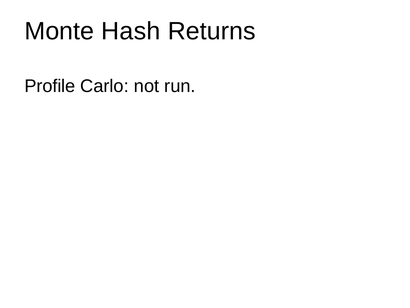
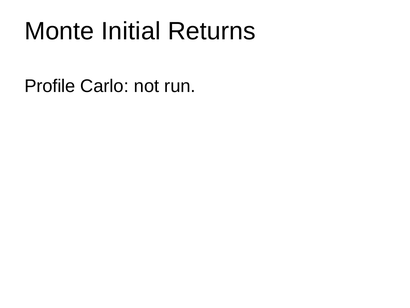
Hash: Hash -> Initial (131, 31)
